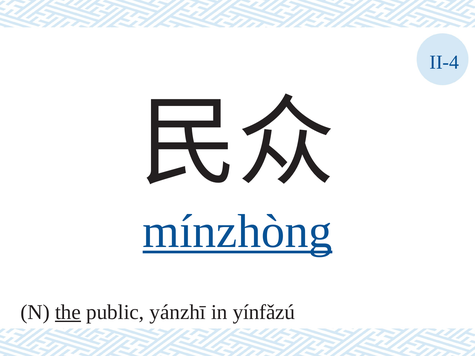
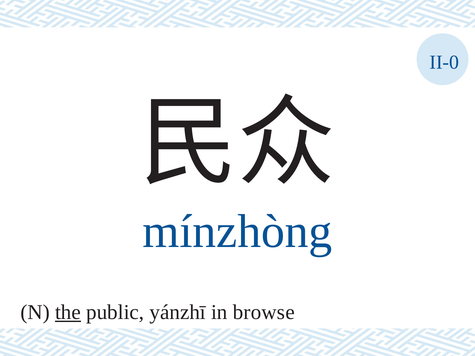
II-4: II-4 -> II-0 (444, 62)
mínzhòng underline: present -> none (237, 232)
yínfǎzú: yínfǎzú -> browse (264, 313)
